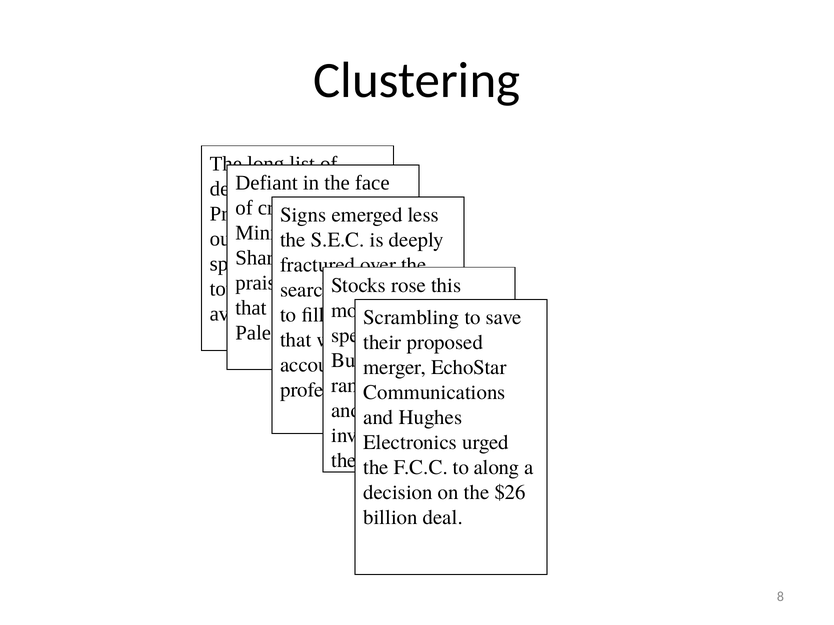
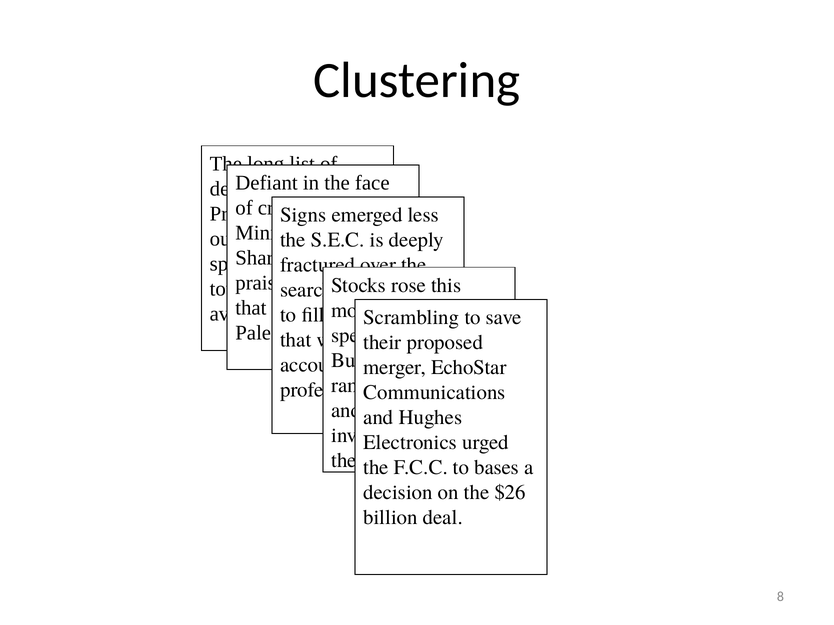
along: along -> bases (497, 468)
